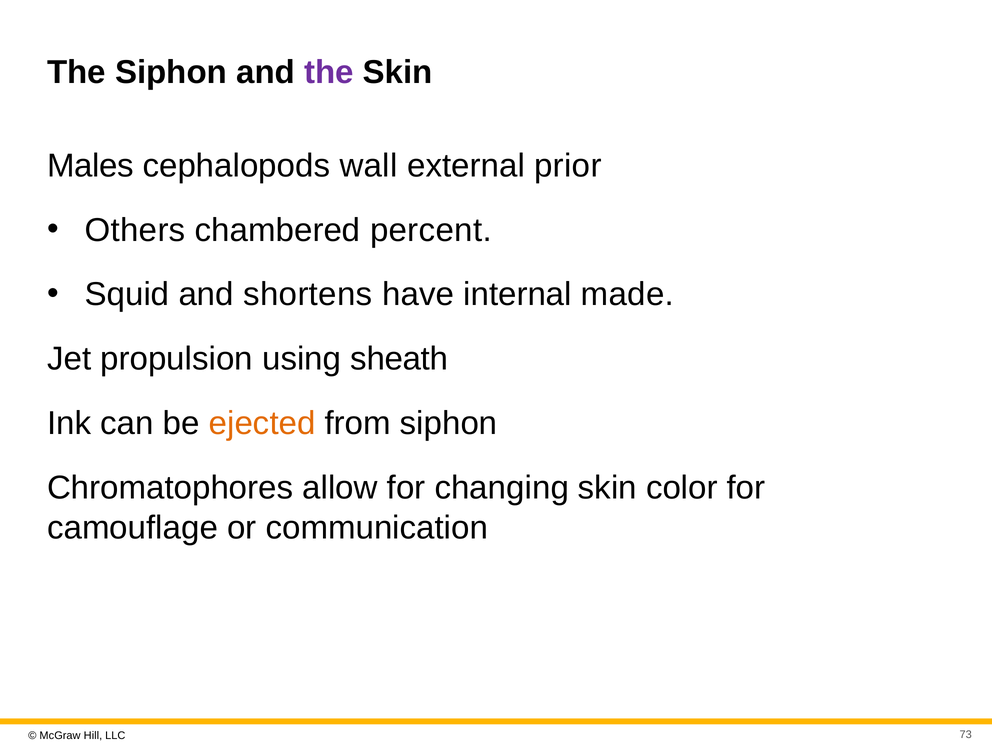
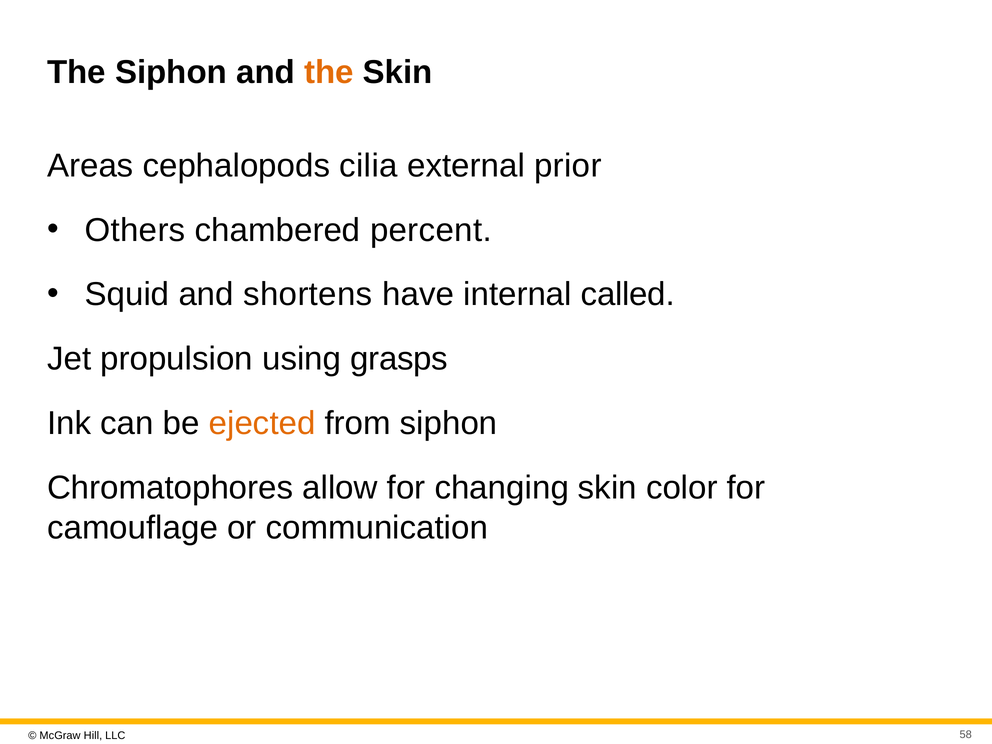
the colour: purple -> orange (329, 72)
Males: Males -> Areas (90, 166)
wall: wall -> cilia (369, 166)
made: made -> called (628, 295)
sheath: sheath -> grasps (399, 359)
73: 73 -> 58 (966, 735)
